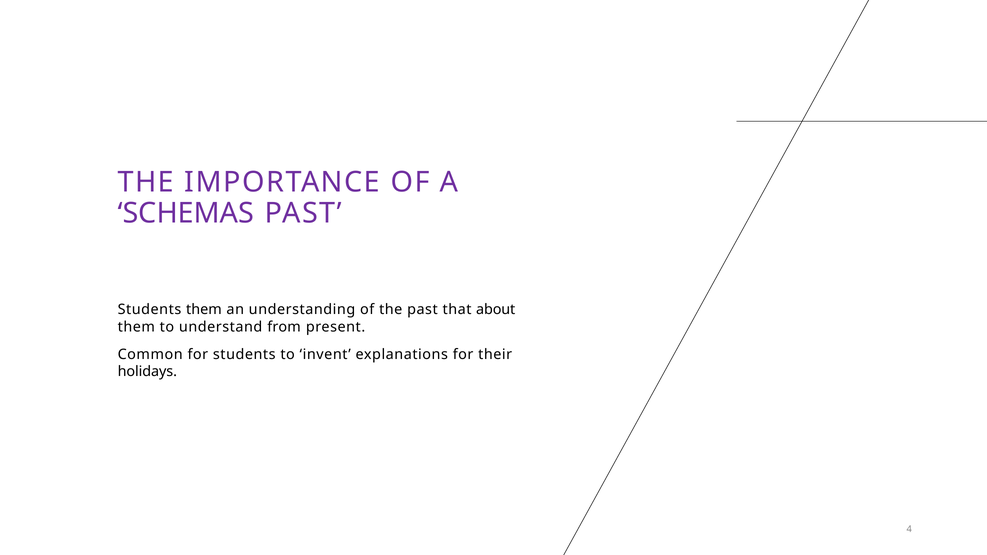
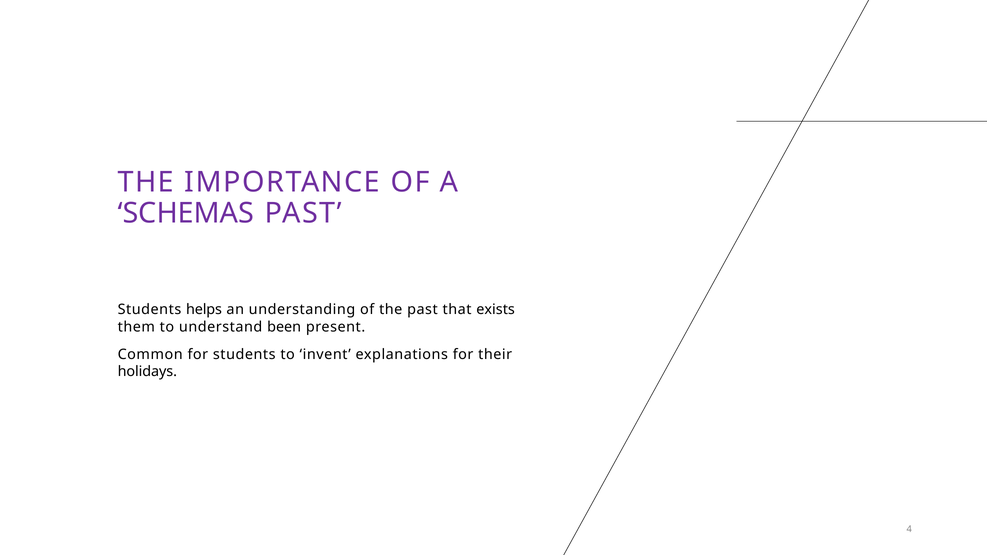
Students them: them -> helps (204, 310)
about: about -> exists (496, 310)
from: from -> been (284, 327)
